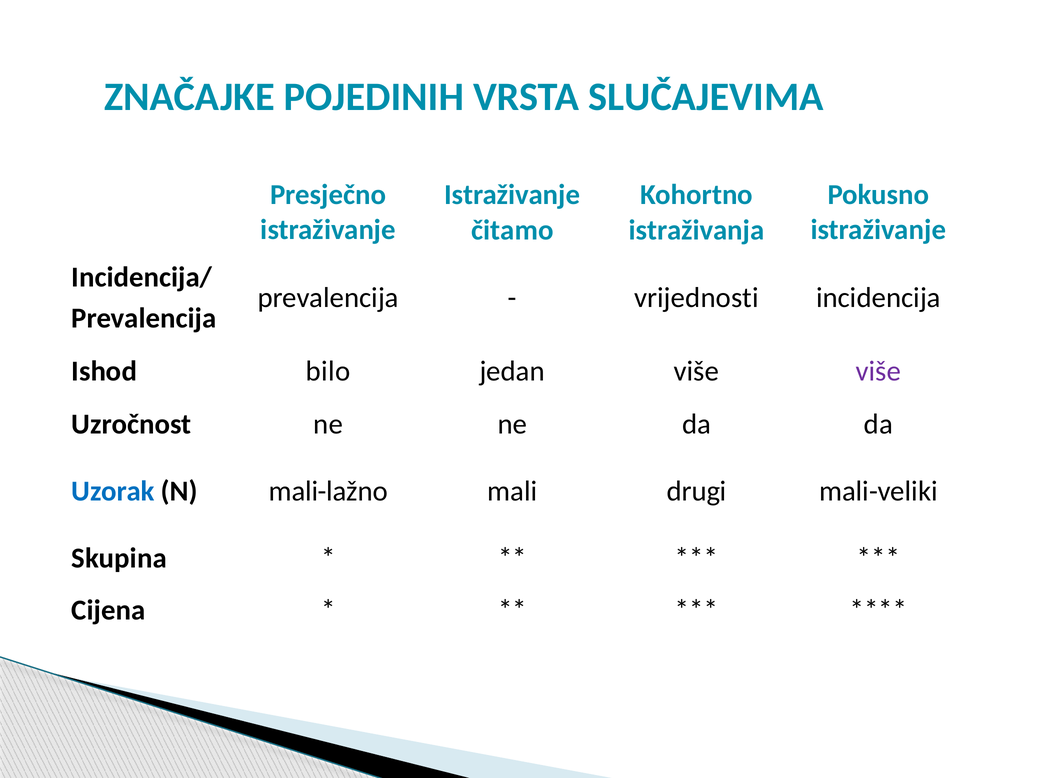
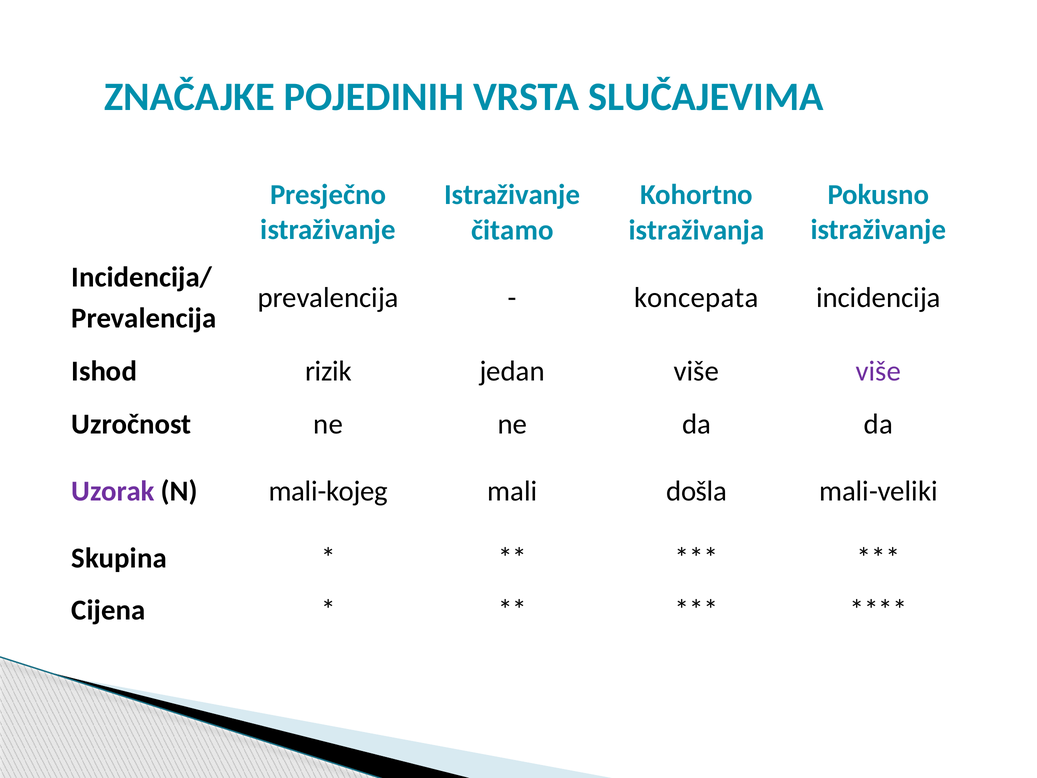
vrijednosti: vrijednosti -> koncepata (696, 298)
bilo: bilo -> rizik (328, 371)
Uzorak colour: blue -> purple (113, 491)
mali-lažno: mali-lažno -> mali-kojeg (328, 491)
drugi: drugi -> došla (697, 491)
